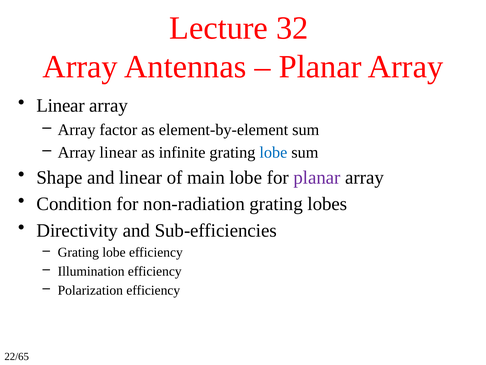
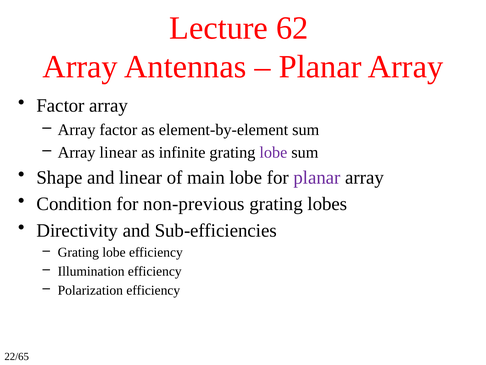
32: 32 -> 62 (292, 28)
Linear: Linear -> Factor (61, 105)
lobe colour: blue -> purple (273, 152)
non-radiation: non-radiation -> non-previous (194, 204)
